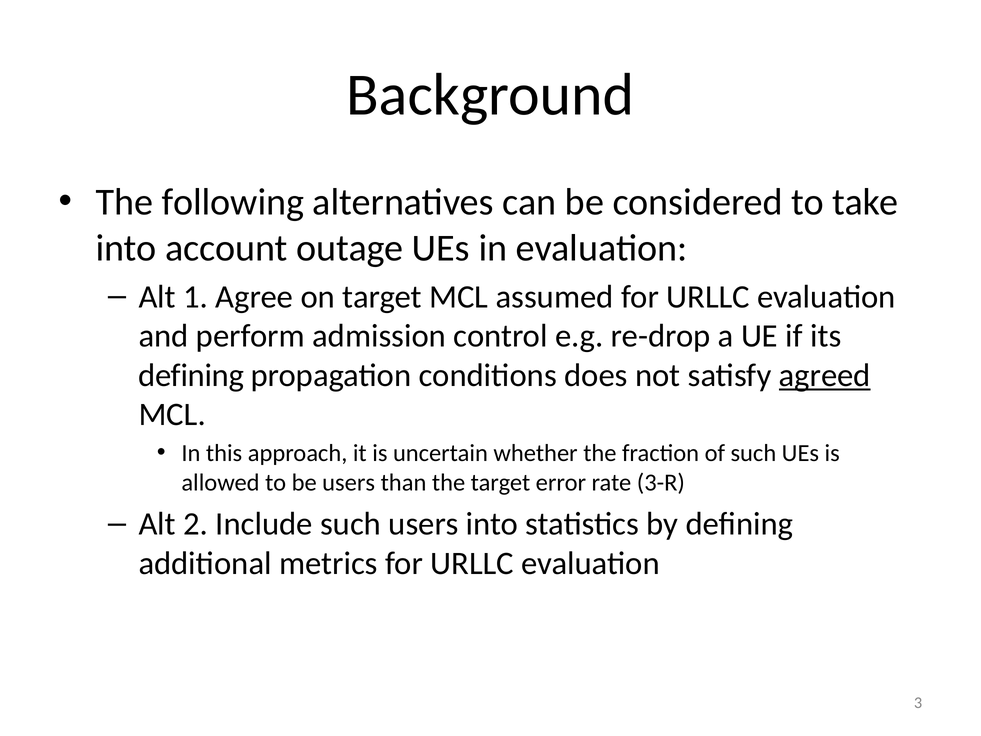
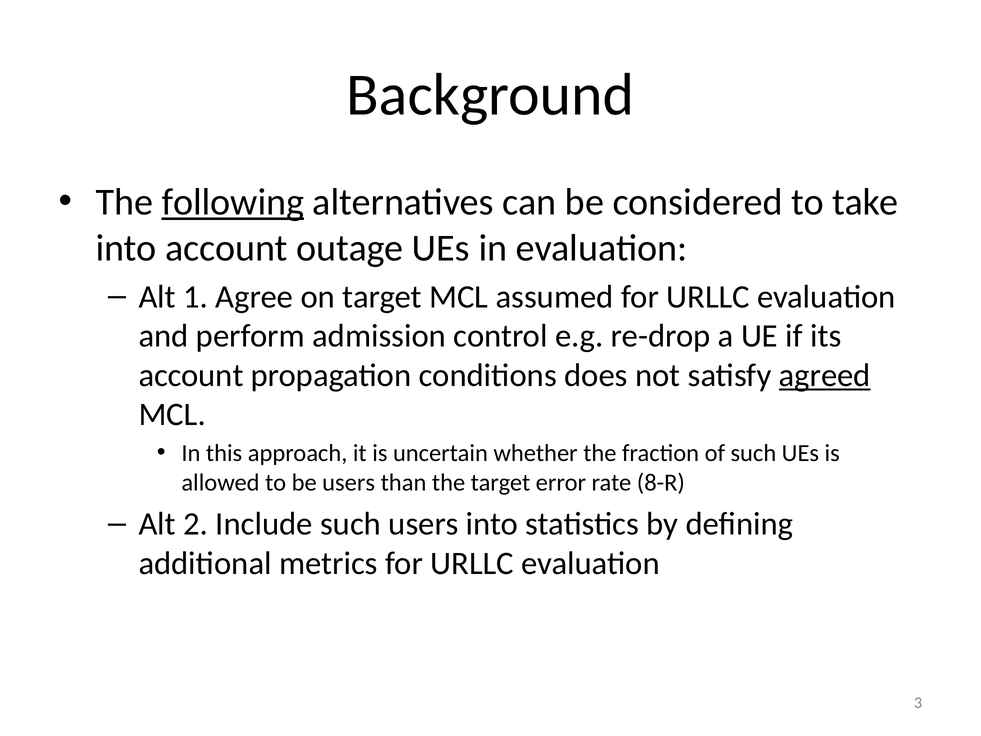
following underline: none -> present (233, 202)
defining: defining -> account (191, 375)
3-R: 3-R -> 8-R (661, 482)
